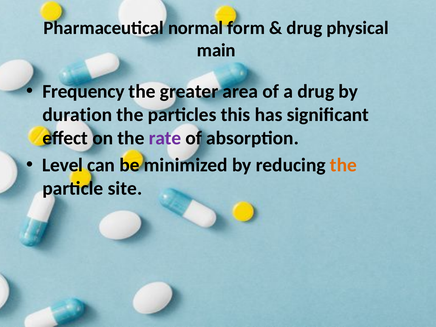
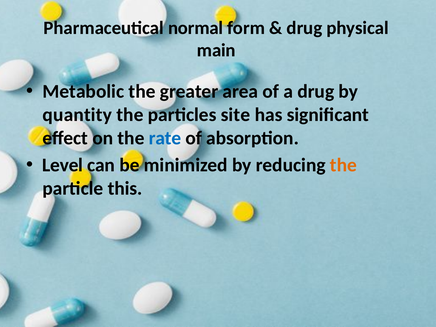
Frequency: Frequency -> Metabolic (83, 91)
duration: duration -> quantity (77, 115)
this: this -> site (235, 115)
rate colour: purple -> blue (165, 138)
site: site -> this (125, 188)
